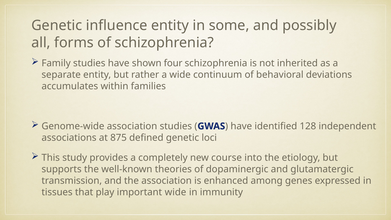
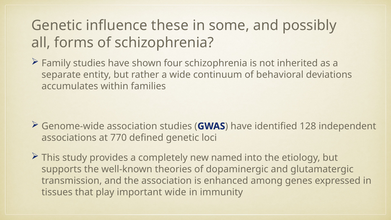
influence entity: entity -> these (170, 26)
875: 875 -> 770 (119, 138)
course: course -> named (227, 158)
